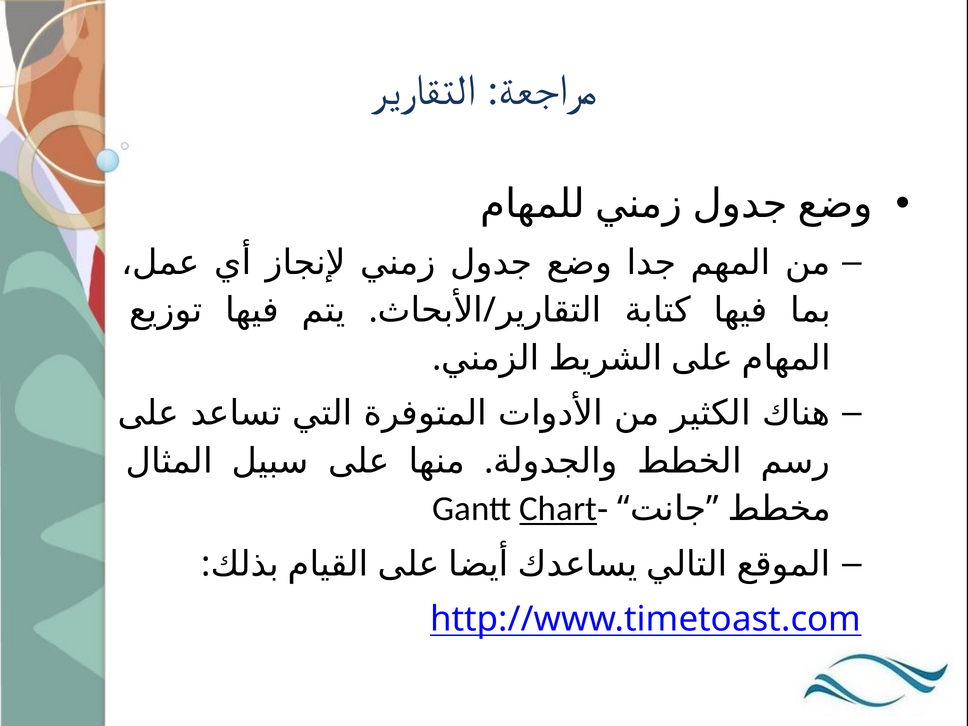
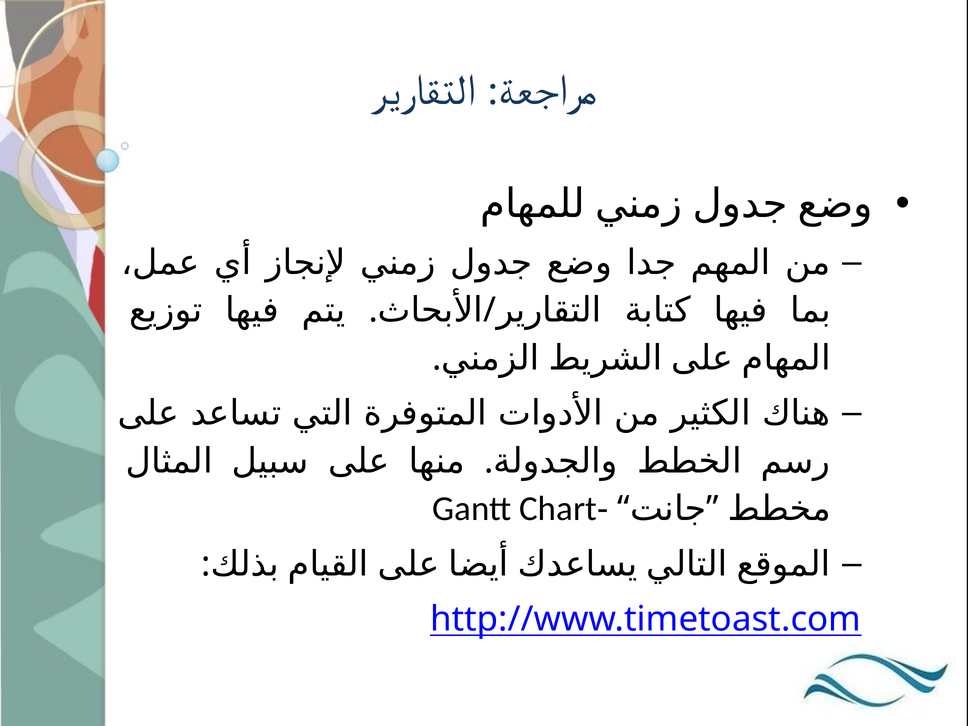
Chart underline: present -> none (558, 509)
